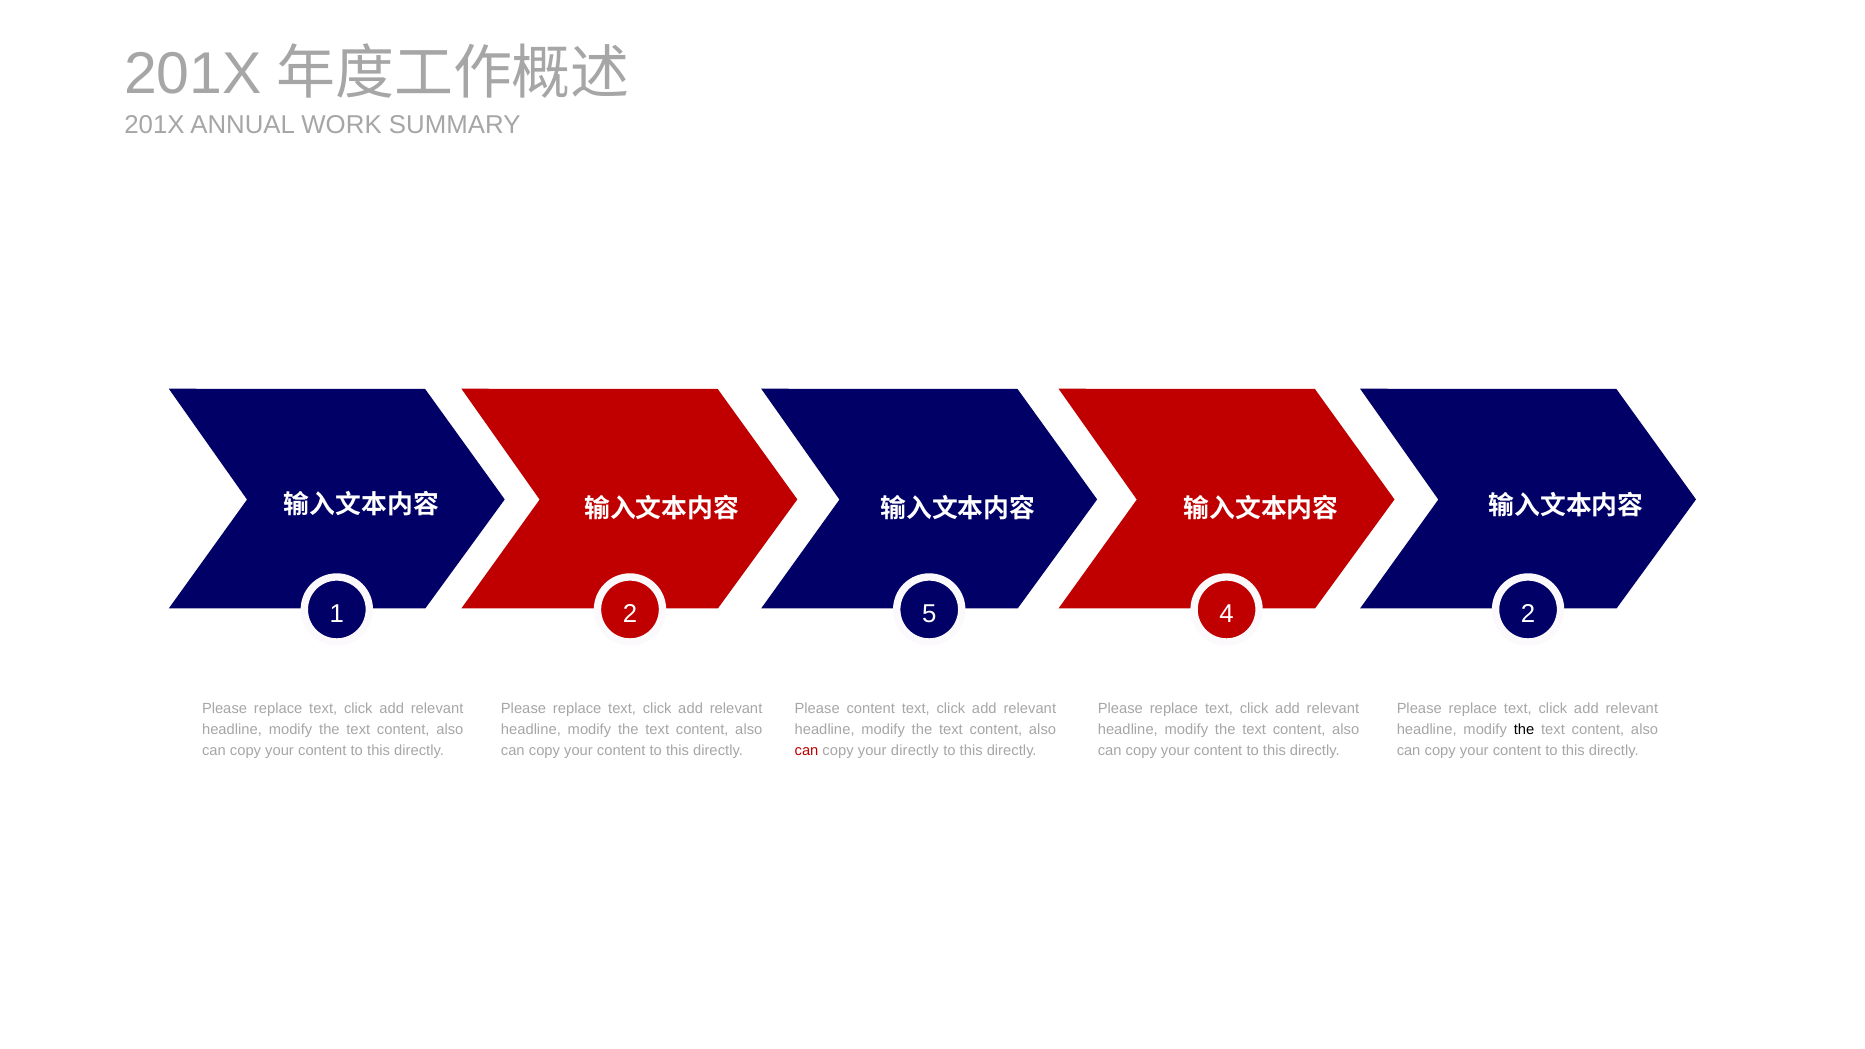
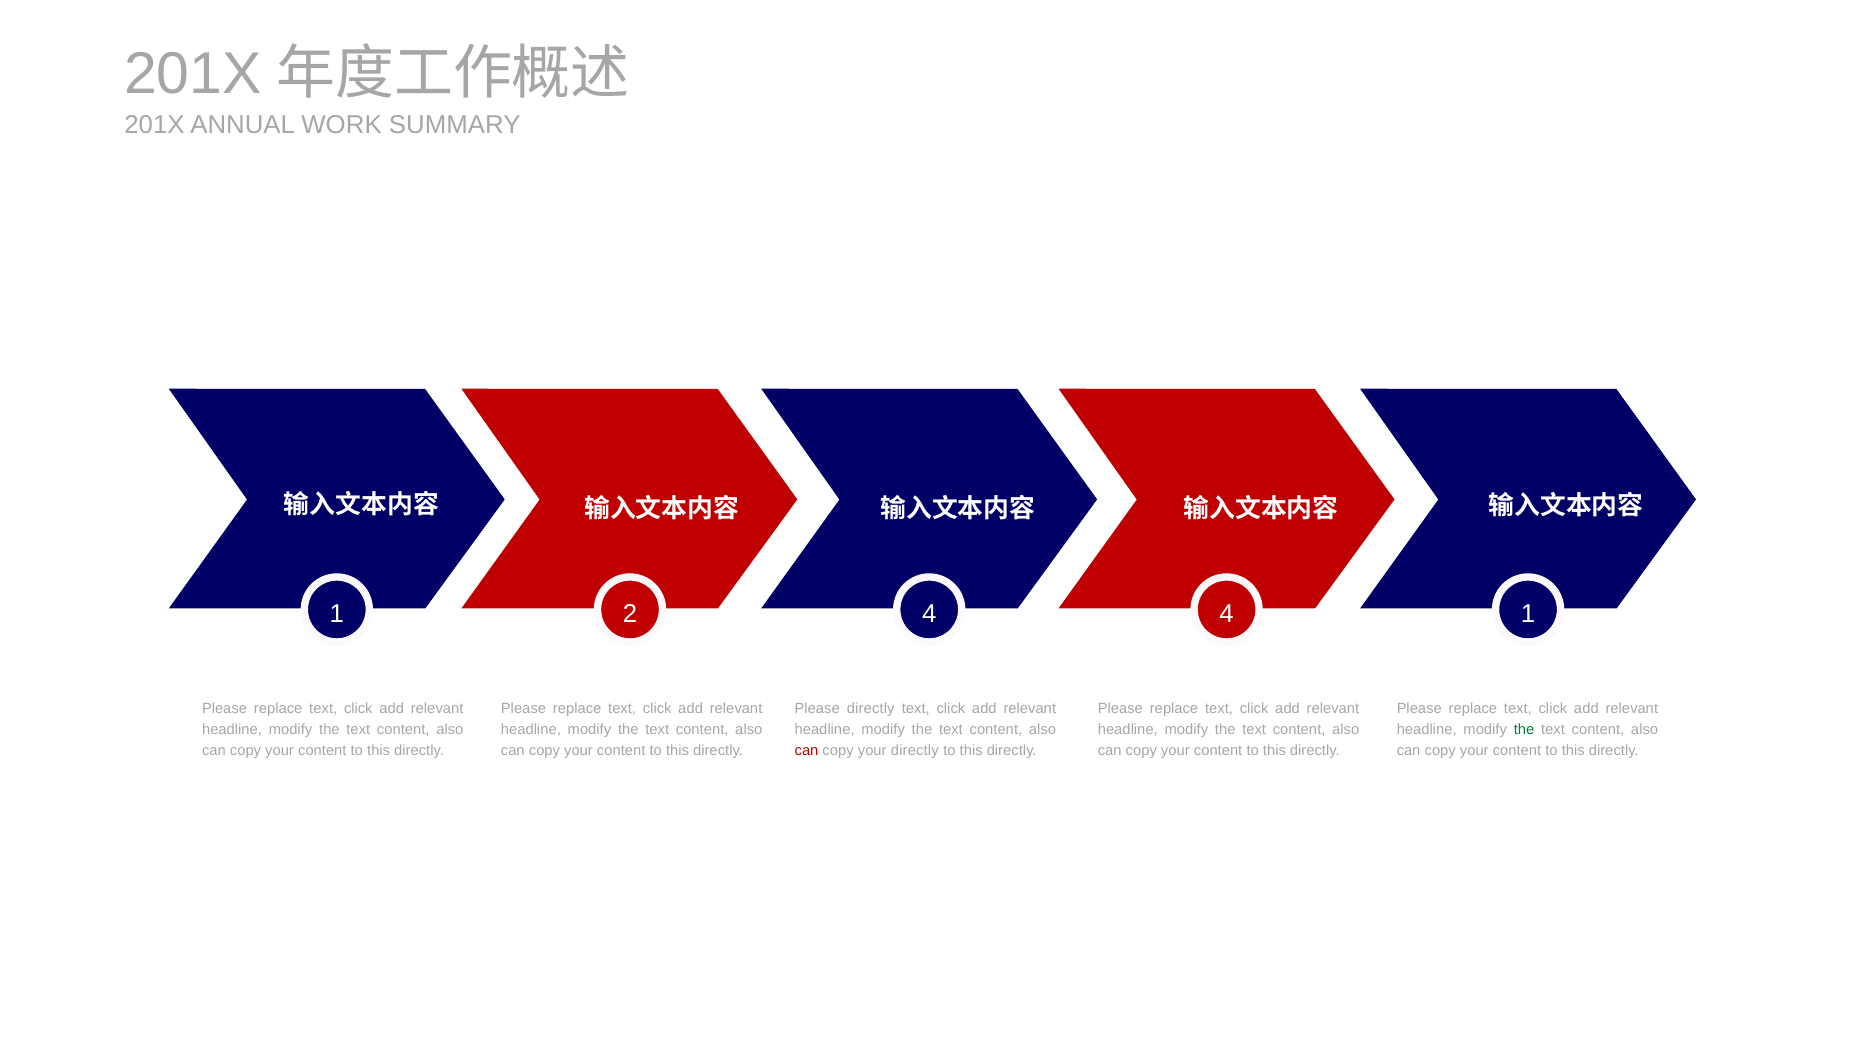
2 5: 5 -> 4 (929, 614)
4 2: 2 -> 1 (1528, 614)
Please content: content -> directly (871, 709)
the colour: black -> green (1524, 730)
